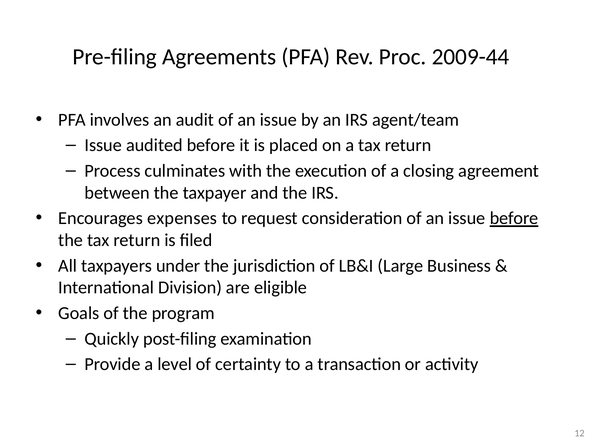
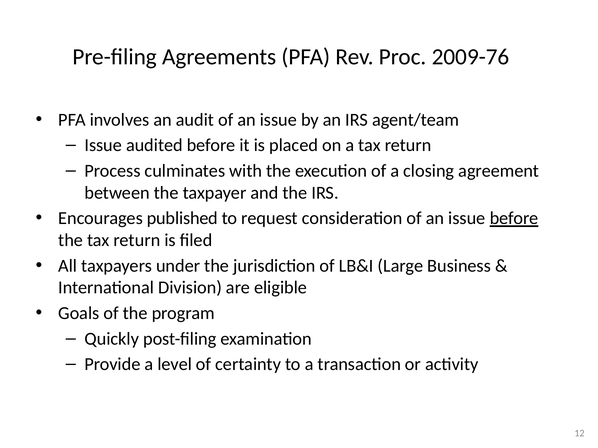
2009-44: 2009-44 -> 2009-76 (471, 57)
expenses: expenses -> published (182, 219)
